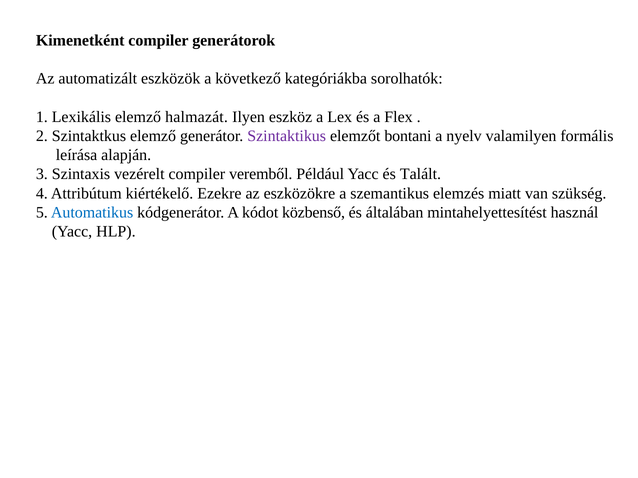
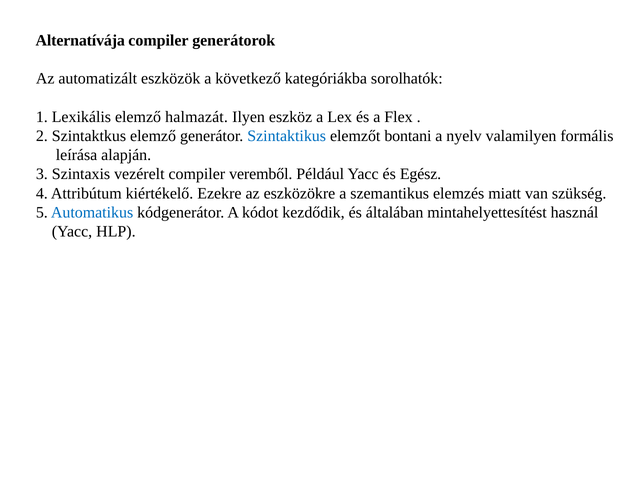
Kimenetként: Kimenetként -> Alternatívája (80, 40)
Szintaktikus colour: purple -> blue (287, 136)
Talált: Talált -> Egész (421, 174)
közbenső: közbenső -> kezdődik (313, 213)
